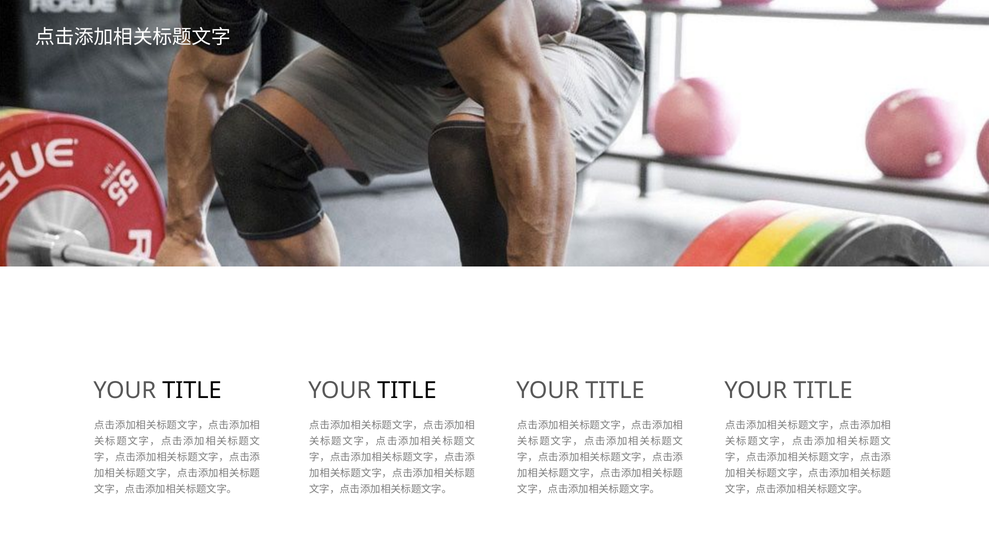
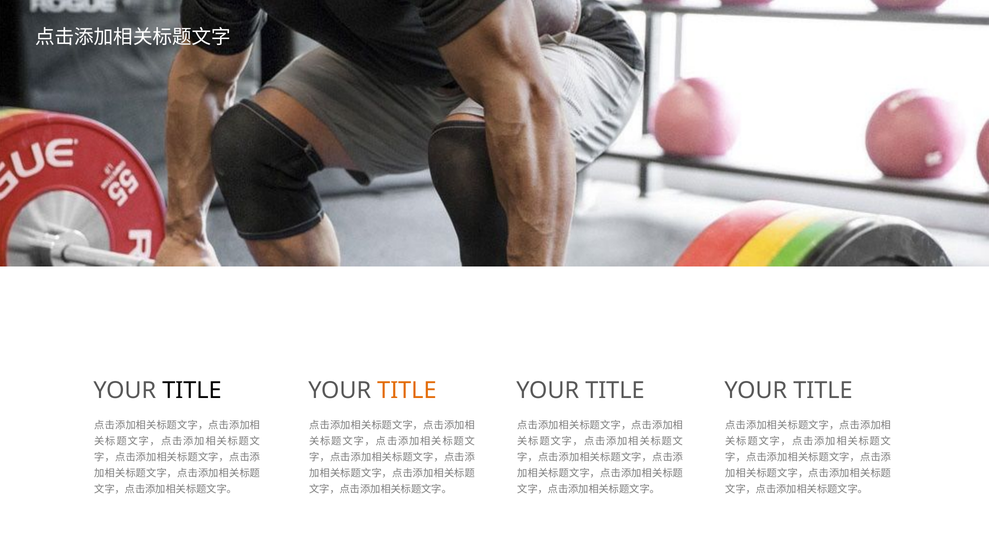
TITLE colour: black -> orange (407, 391)
